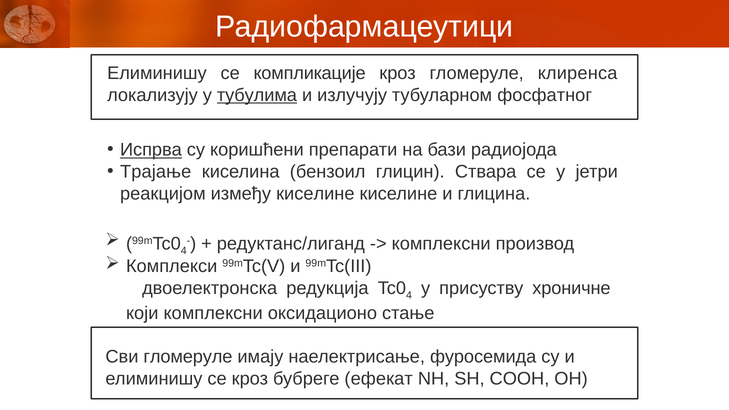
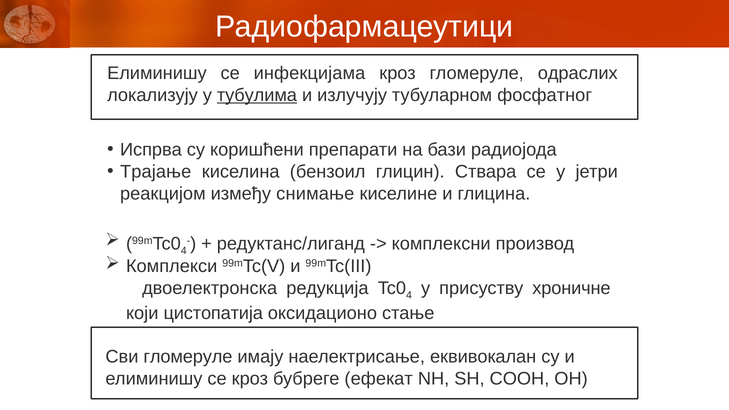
компликације: компликације -> инфекцијама (310, 73)
клиренса: клиренса -> одраслих (578, 73)
Испрва underline: present -> none (151, 150)
између киселине: киселине -> снимање (315, 194)
који комплексни: комплексни -> цистопатија (213, 313)
фуросемида: фуросемида -> еквивокалан (483, 357)
